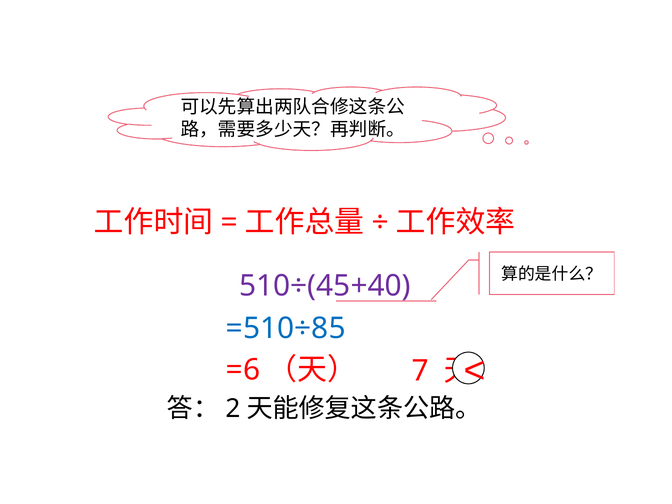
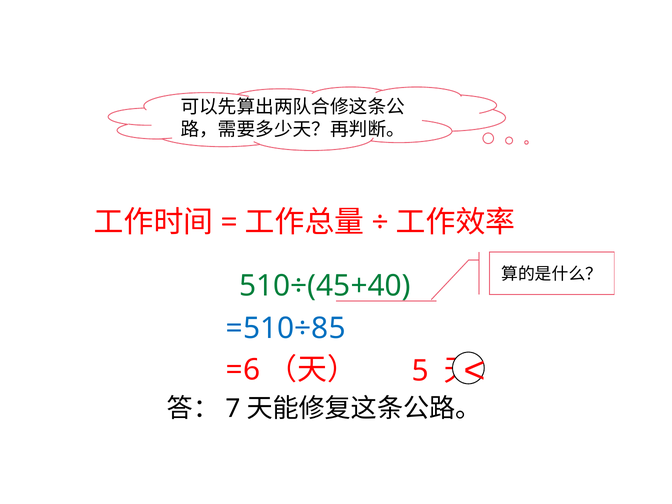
510÷(45+40 colour: purple -> green (325, 286)
7: 7 -> 5 (420, 371)
2: 2 -> 7 (233, 408)
